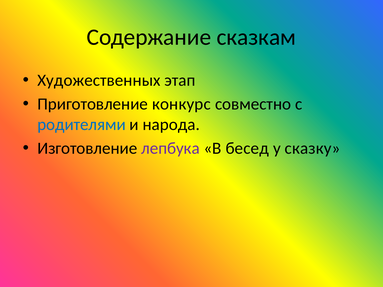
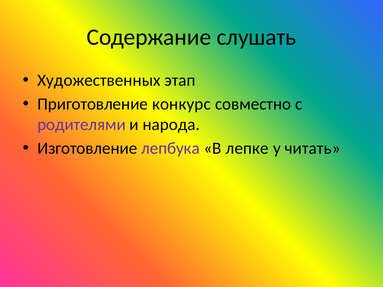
сказкам: сказкам -> слушать (256, 37)
родителями colour: blue -> purple (82, 125)
бесед: бесед -> лепке (247, 148)
сказку: сказку -> читать (313, 148)
